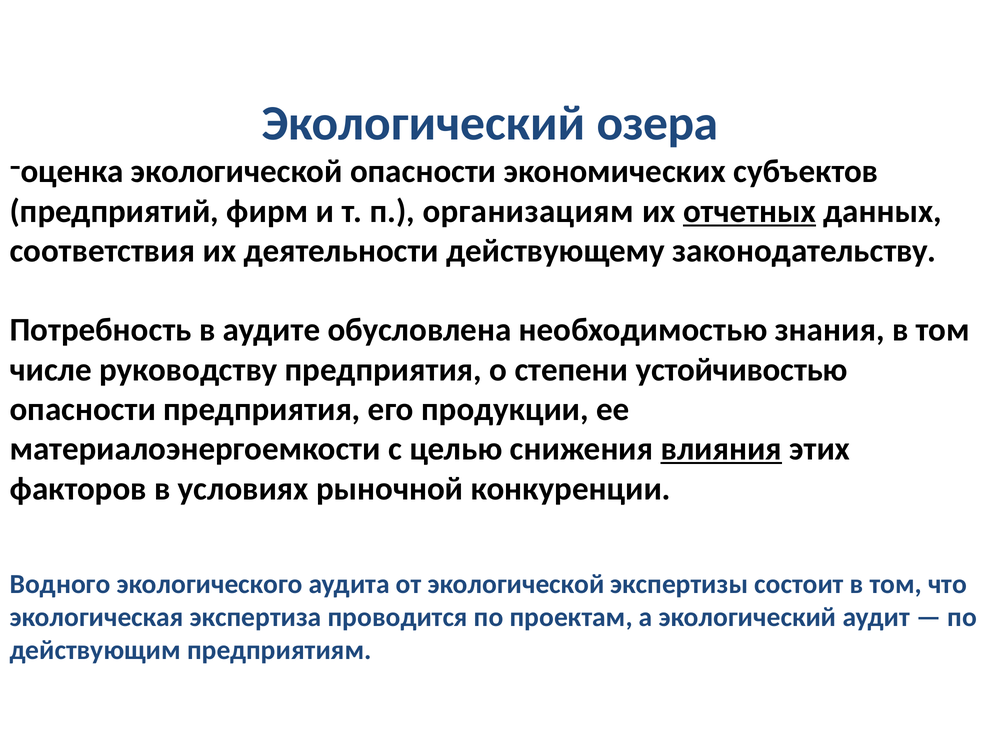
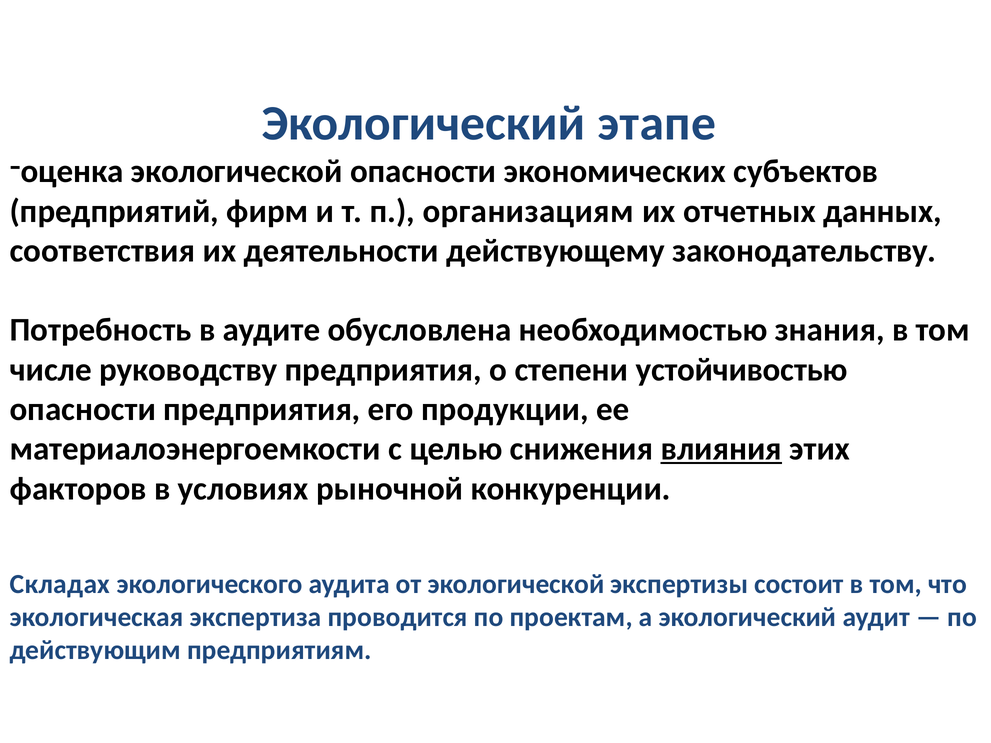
озера: озера -> этапе (657, 123)
отчетных underline: present -> none (749, 211)
Водного: Водного -> Складах (60, 584)
